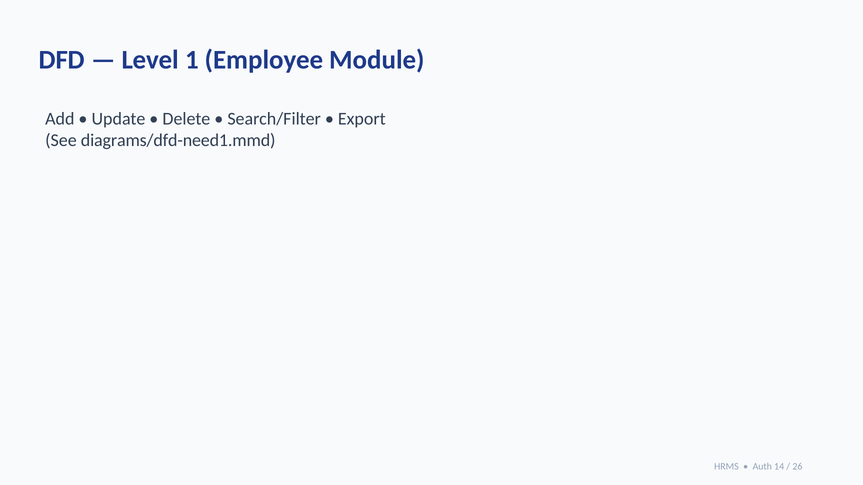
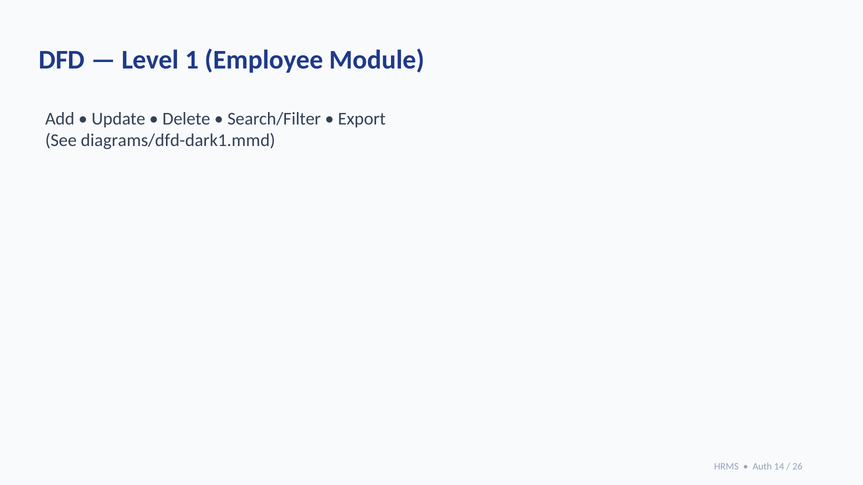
diagrams/dfd-need1.mmd: diagrams/dfd-need1.mmd -> diagrams/dfd-dark1.mmd (178, 140)
